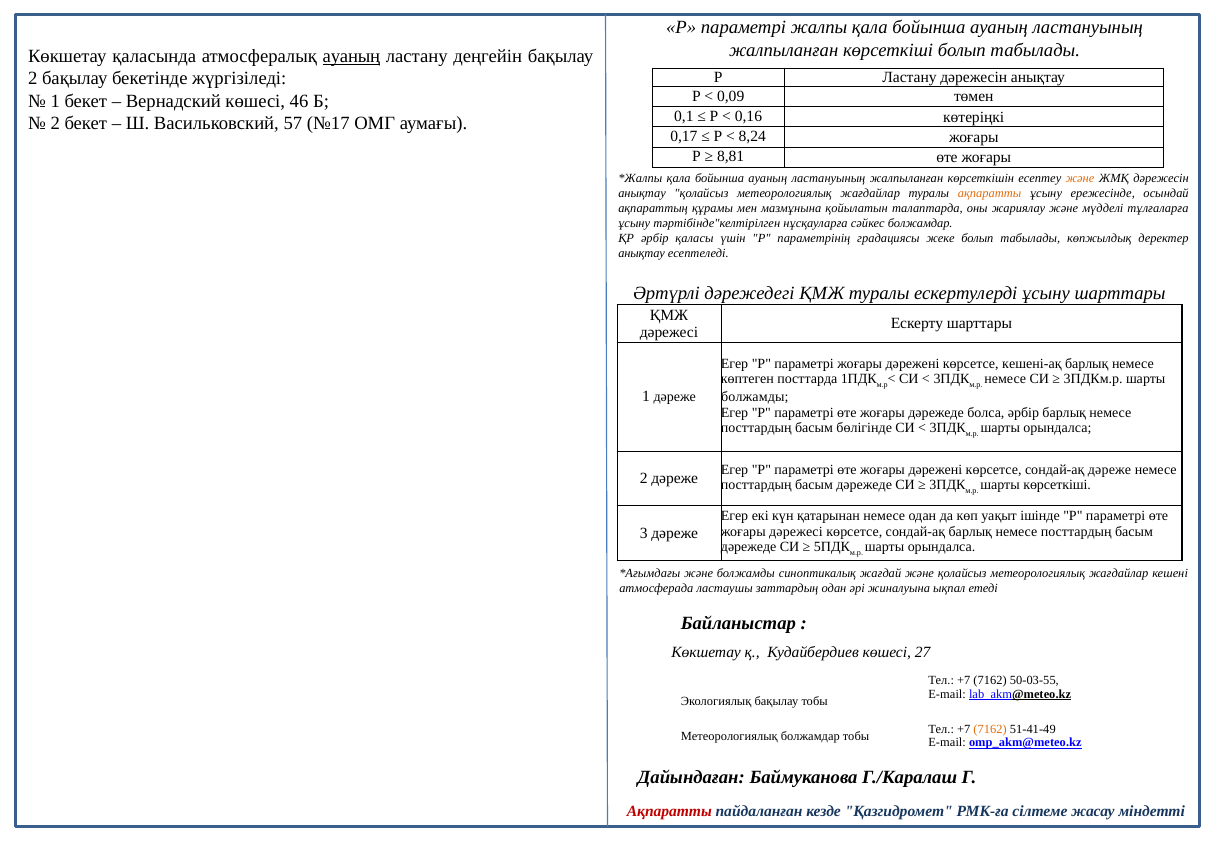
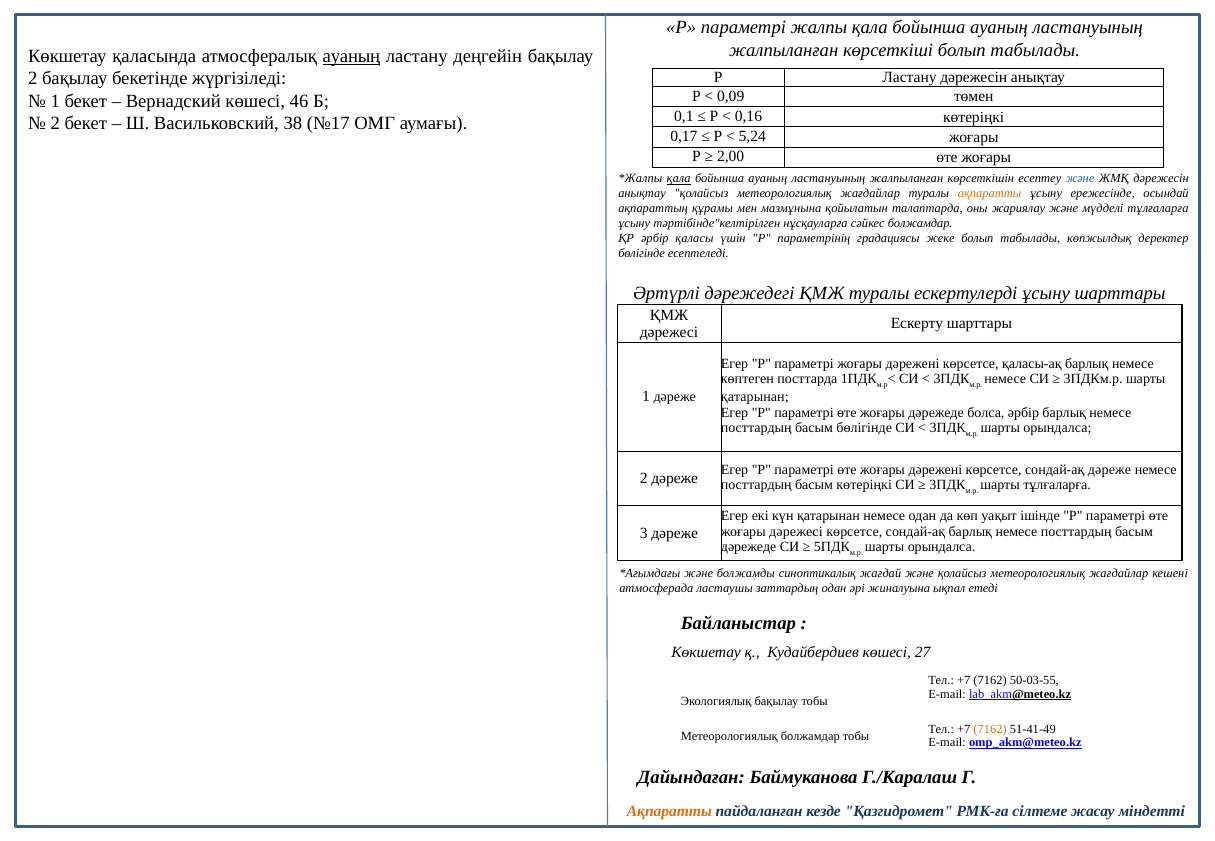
57: 57 -> 38 (293, 123)
8,24: 8,24 -> 5,24 (752, 137)
8,81: 8,81 -> 2,00 (731, 157)
қала underline: none -> present (679, 179)
және colour: orange -> blue (1080, 179)
анықтау: анықтау -> бөлігінде (642, 253)
кешені-ақ: кешені-ақ -> қаласы-ақ (1032, 364)
болжамды: болжамды -> қатарынан (755, 397)
дәрежеде: дәрежеде -> көтеріңкі (864, 485)
шарты көрсеткіші: көрсеткіші -> тұлғаларға (1057, 485)
Ақпаратты colour: red -> orange (669, 811)
